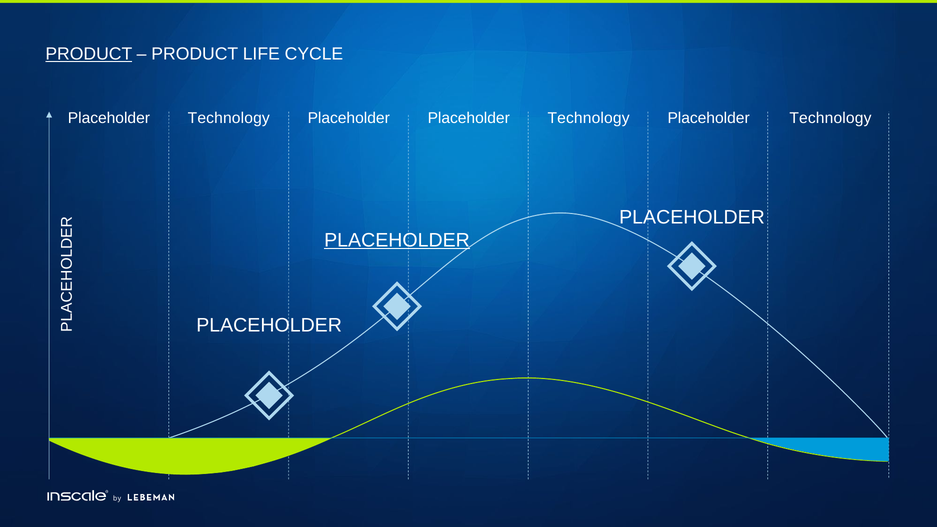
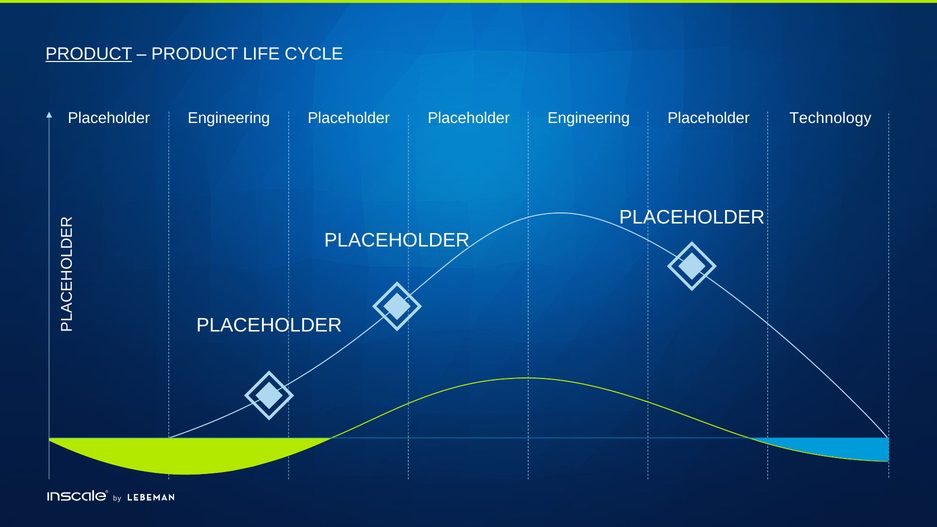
Technology: Technology -> Engineering (229, 118)
Placeholder Placeholder Technology: Technology -> Engineering (589, 118)
PLACEHOLDER underline: present -> none (397, 240)
